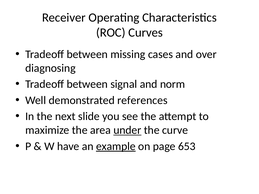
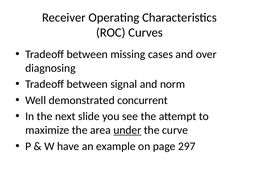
references: references -> concurrent (142, 100)
example underline: present -> none (116, 146)
653: 653 -> 297 (187, 146)
